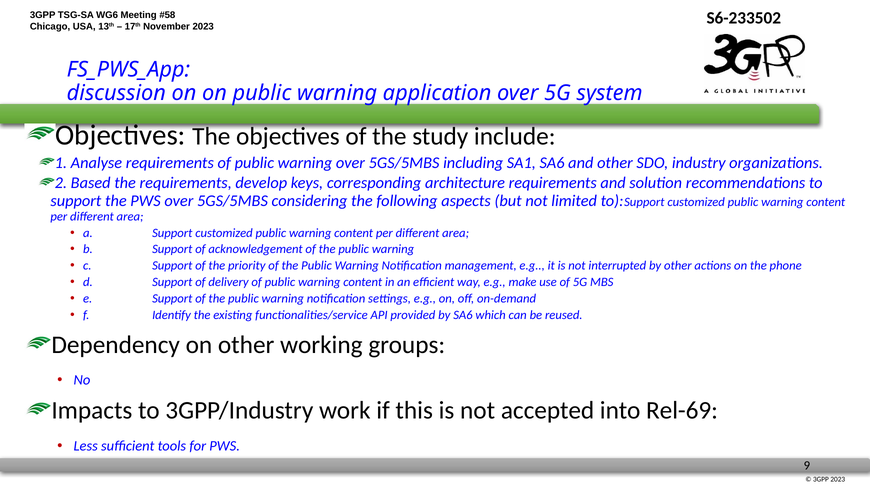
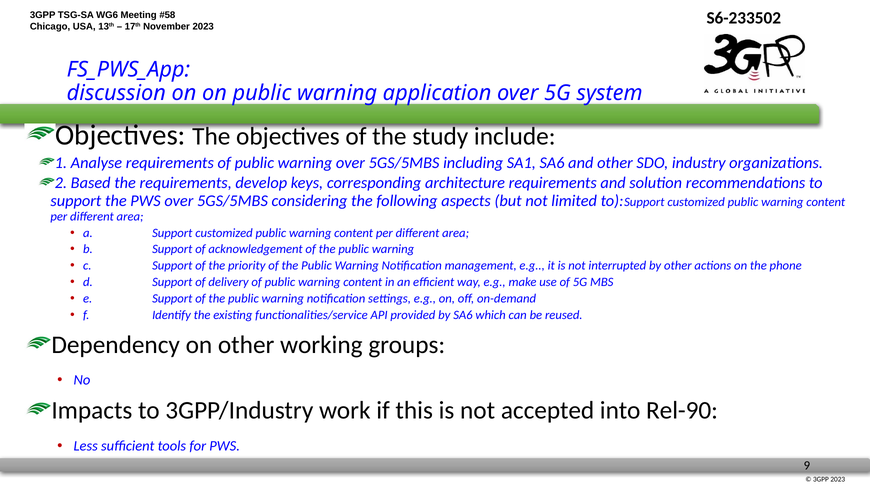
Rel-69: Rel-69 -> Rel-90 (682, 410)
